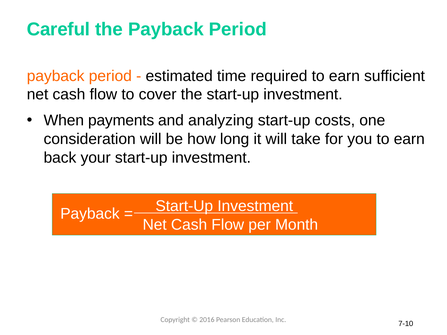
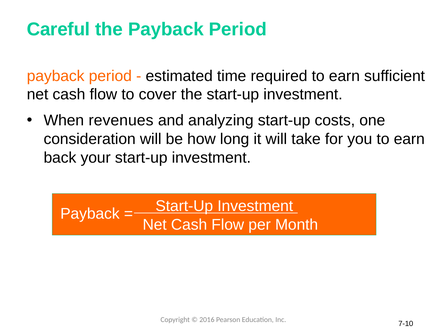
payments: payments -> revenues (121, 121)
